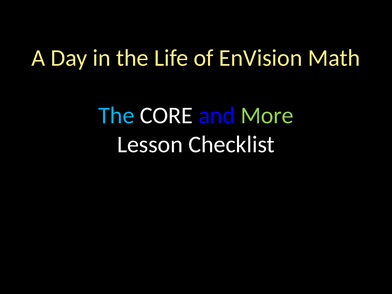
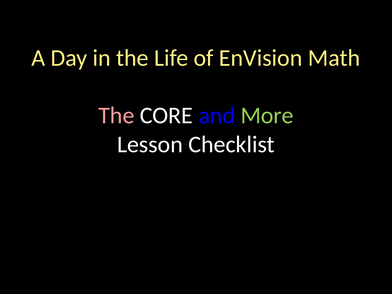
The colour: light blue -> pink (116, 116)
